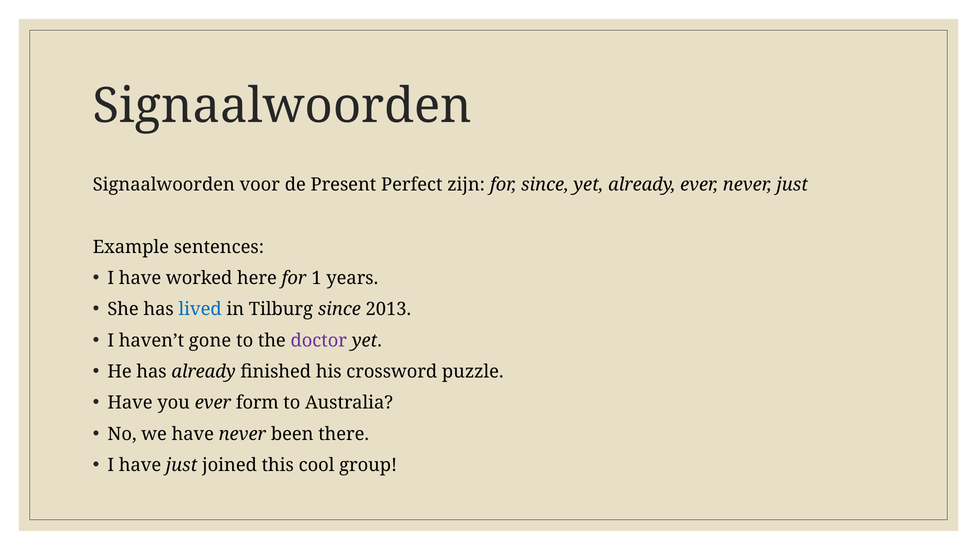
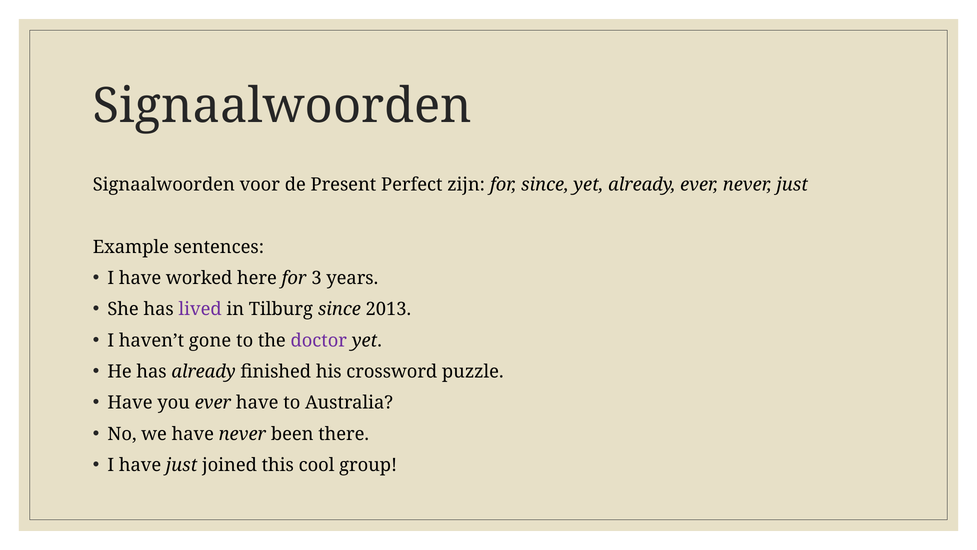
1: 1 -> 3 (317, 278)
lived colour: blue -> purple (200, 309)
ever form: form -> have (257, 403)
